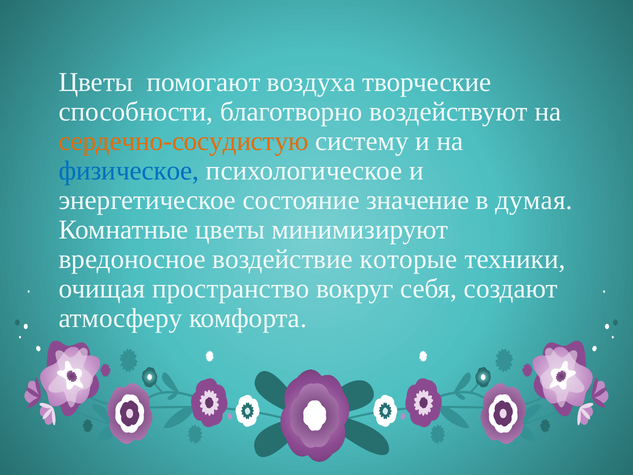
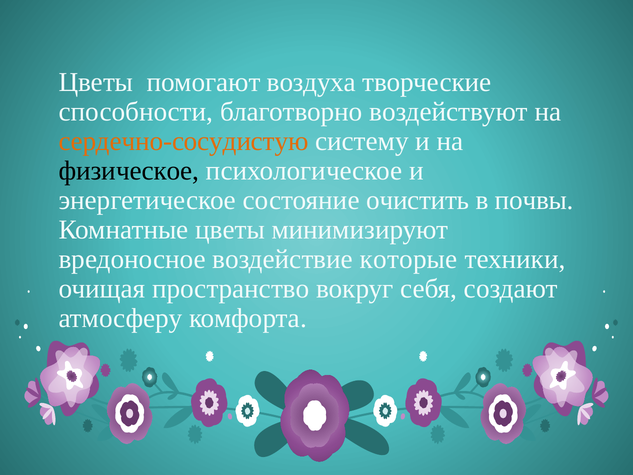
физическое colour: blue -> black (129, 171)
значение: значение -> очистить (418, 200)
думая: думая -> почвы (534, 200)
